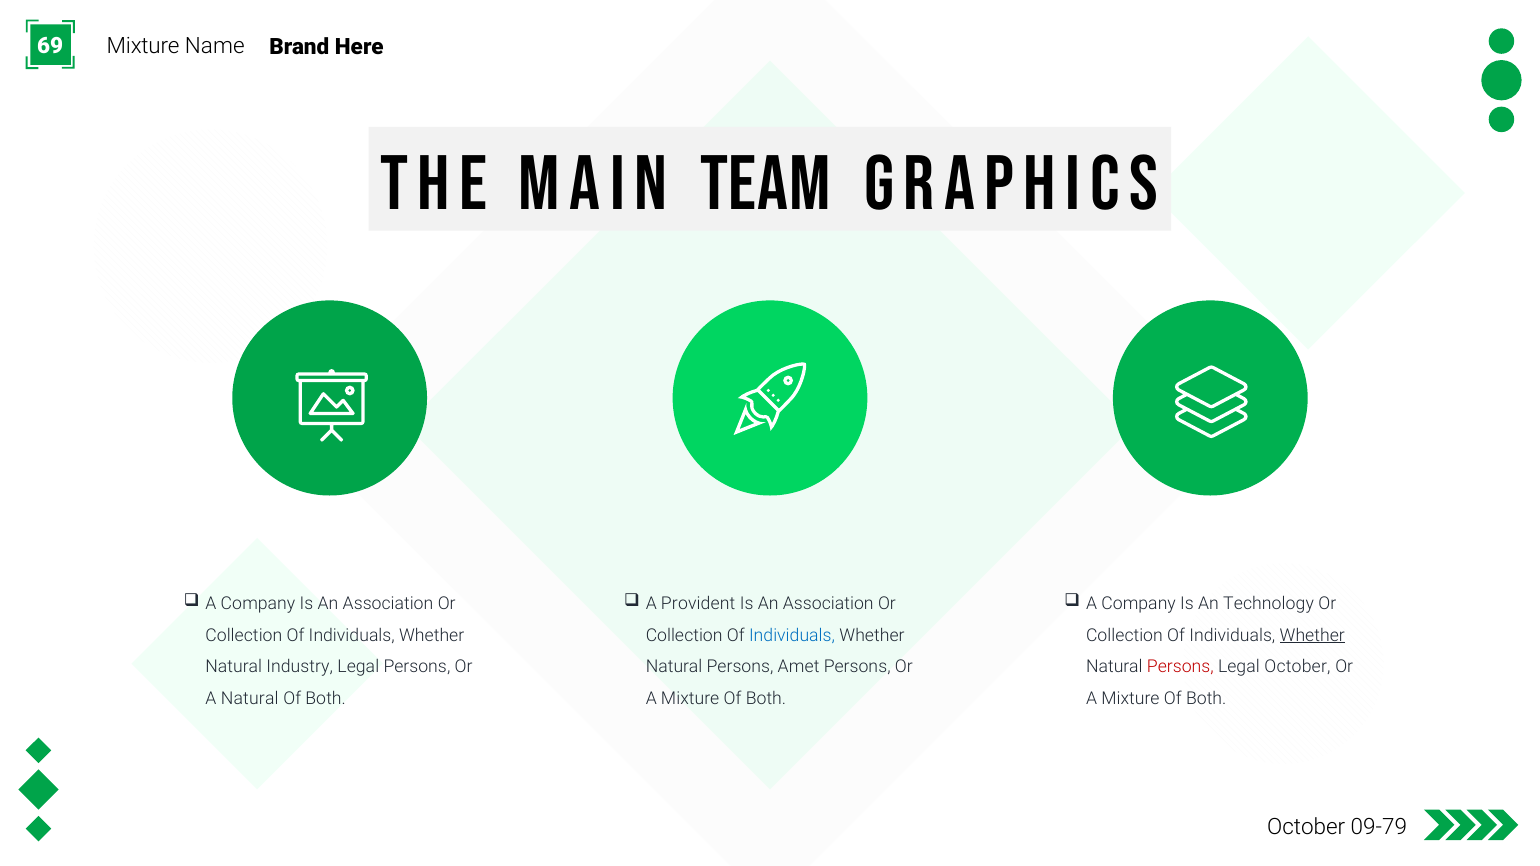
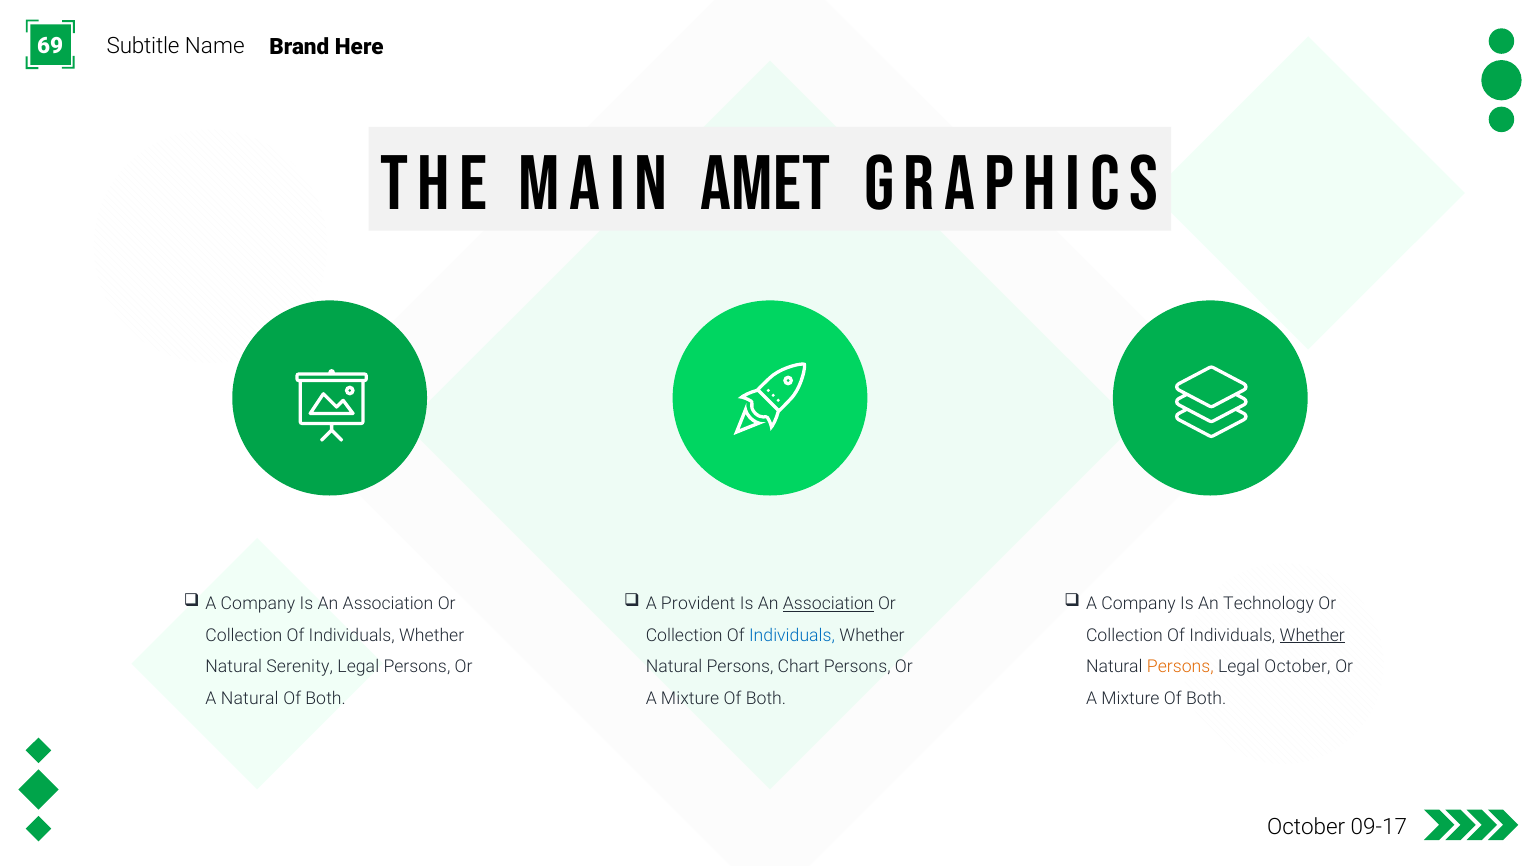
Mixture: Mixture -> Subtitle (143, 46)
team: team -> amet (765, 184)
Association underline: none -> present (828, 604)
Industry: Industry -> Serenity (300, 667)
Amet: Amet -> Chart (799, 667)
Persons colour: red -> orange (1180, 667)
09-79: 09-79 -> 09-17 (1379, 827)
